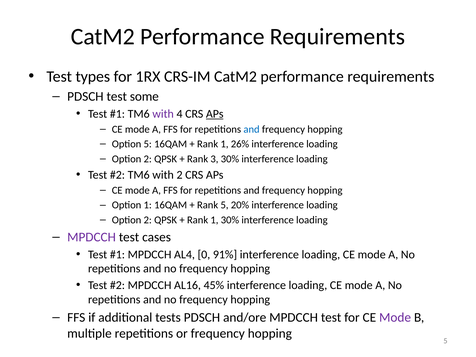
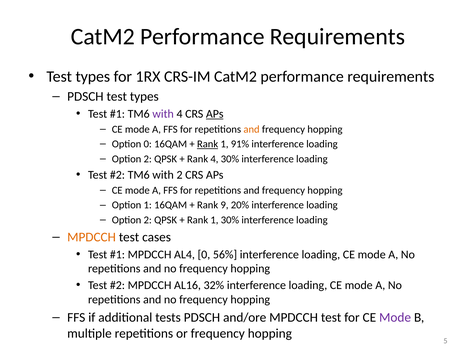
PDSCH test some: some -> types (144, 96)
and colour: blue -> orange (252, 129)
Option 5: 5 -> 0 (148, 144)
Rank underline: none -> present (208, 144)
26%: 26% -> 91% (240, 144)
Rank 3: 3 -> 4 (214, 159)
Rank 5: 5 -> 9 (225, 205)
MPDCCH colour: purple -> orange (92, 237)
91%: 91% -> 56% (225, 254)
45%: 45% -> 32% (214, 285)
